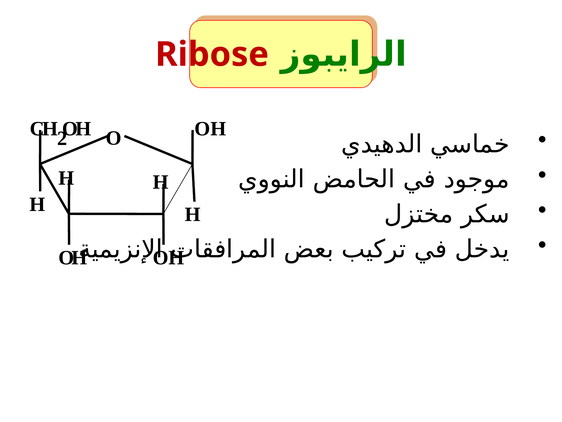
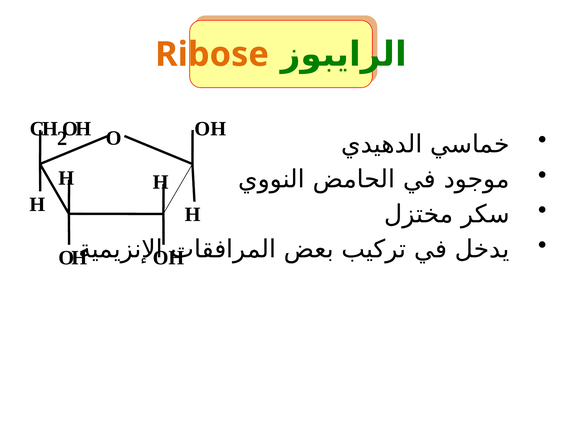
Ribose colour: red -> orange (212, 54)
